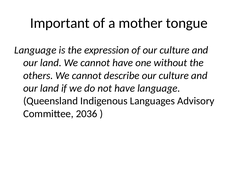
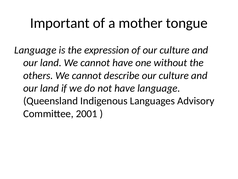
2036: 2036 -> 2001 (87, 113)
